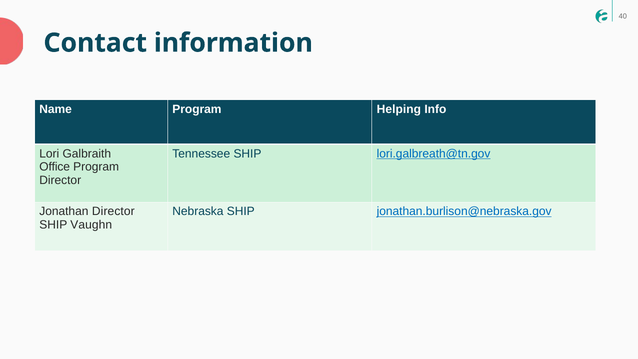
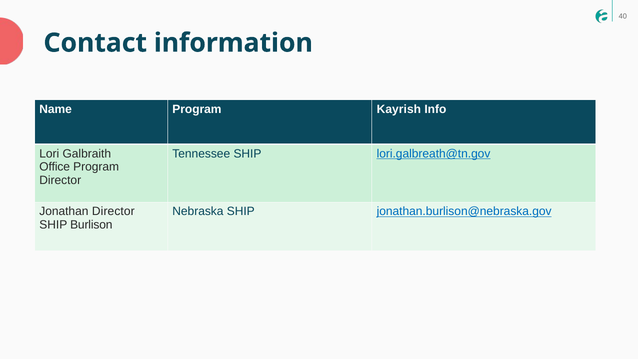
Helping: Helping -> Kayrish (399, 109)
Vaughn: Vaughn -> Burlison (91, 225)
